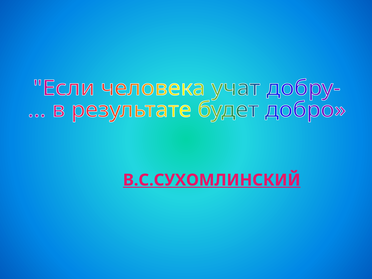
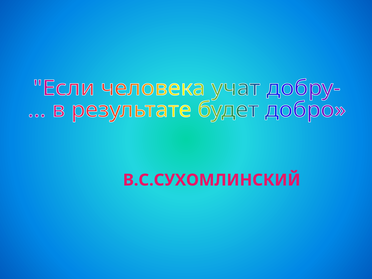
В.С.СУХОМЛИНСКИЙ underline: present -> none (212, 180)
